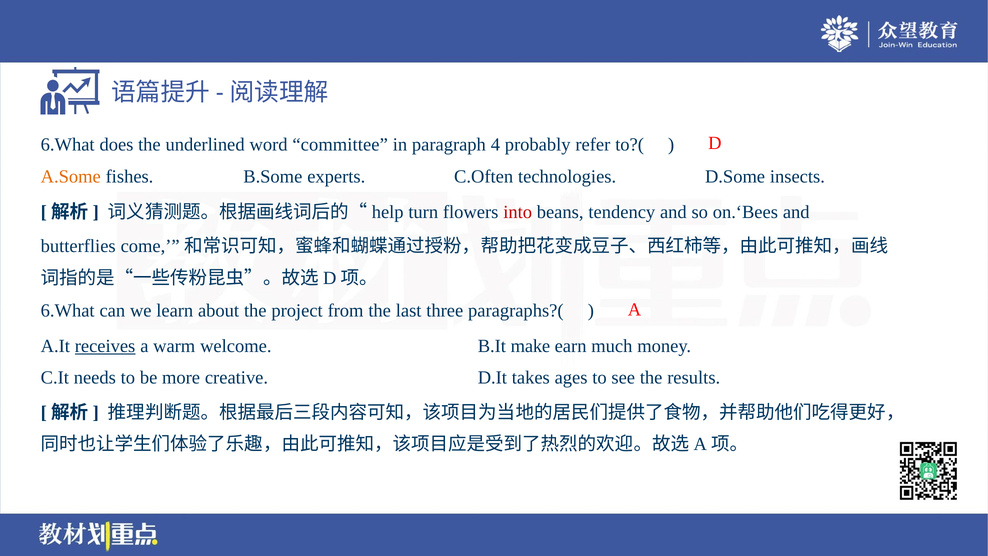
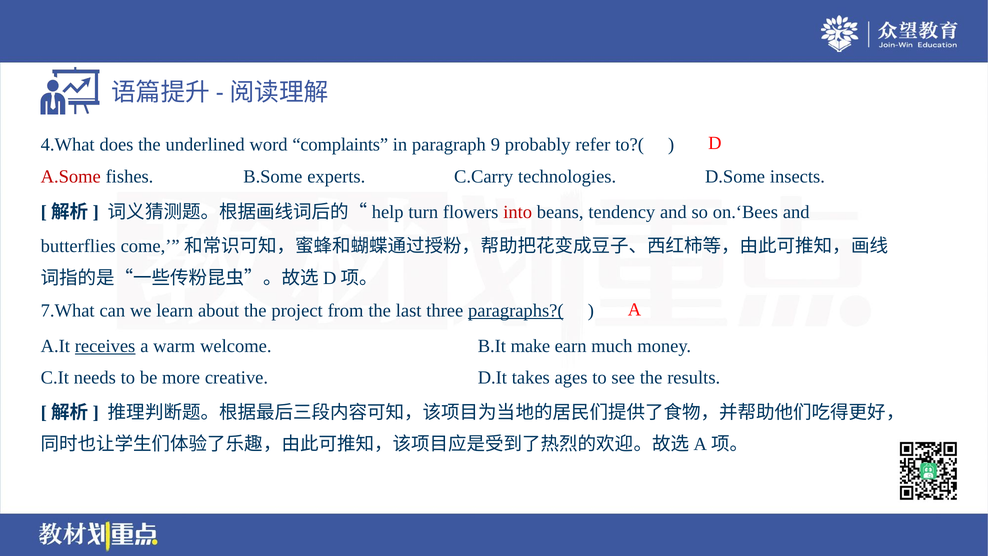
6.What: 6.What -> 4.What (68, 144)
committee: committee -> complaints (340, 144)
4: 4 -> 9 (495, 144)
A.Some colour: orange -> red (71, 177)
C.Often: C.Often -> C.Carry (484, 177)
6.What: 6.What -> 7.What (68, 310)
paragraphs?( underline: none -> present (516, 310)
